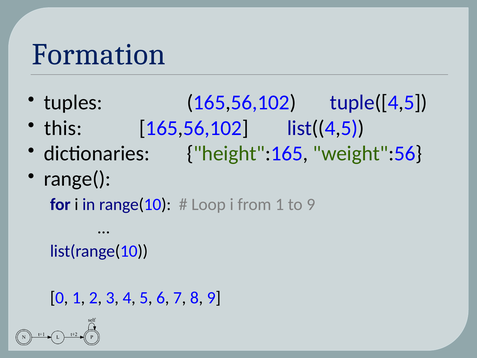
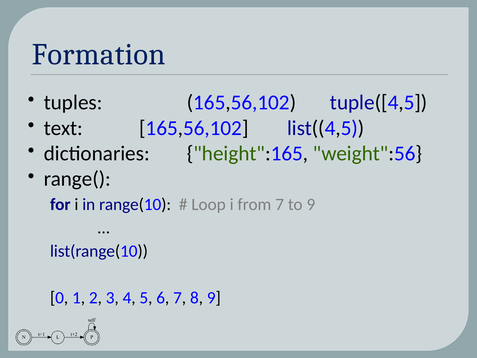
this: this -> text (63, 128)
from 1: 1 -> 7 (280, 204)
